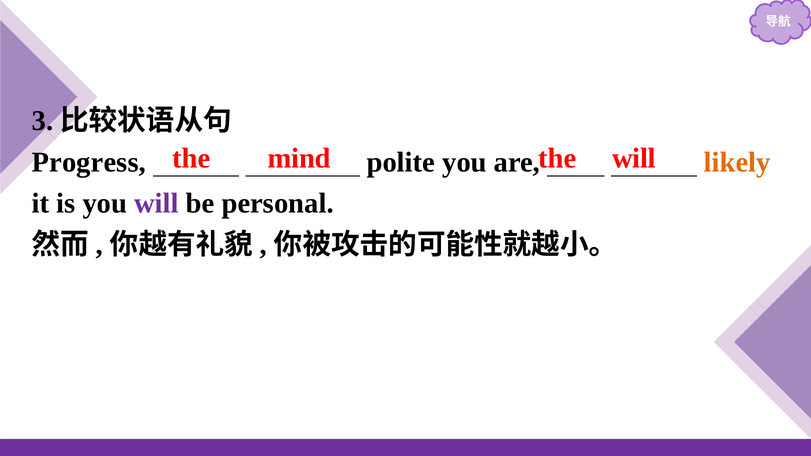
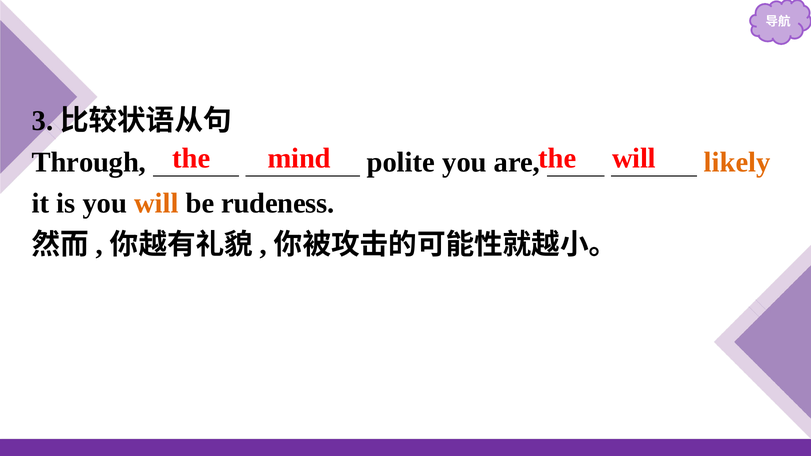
Progress: Progress -> Through (89, 162)
will colour: purple -> orange (156, 203)
personal: personal -> rudeness (278, 203)
